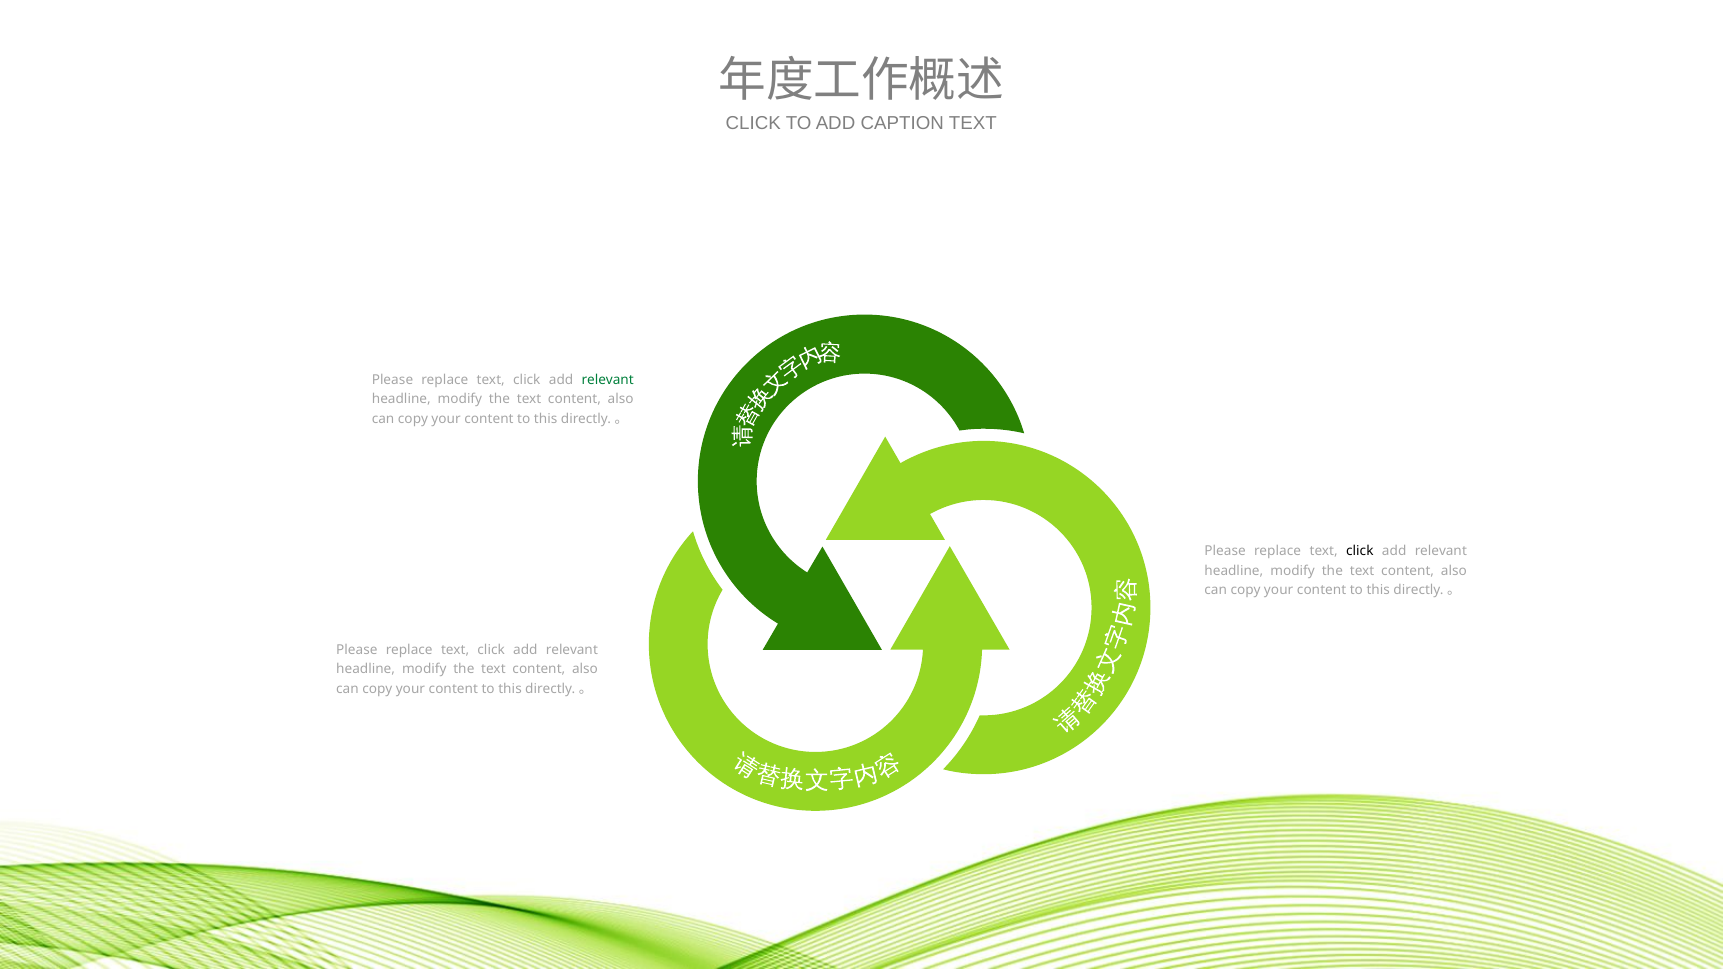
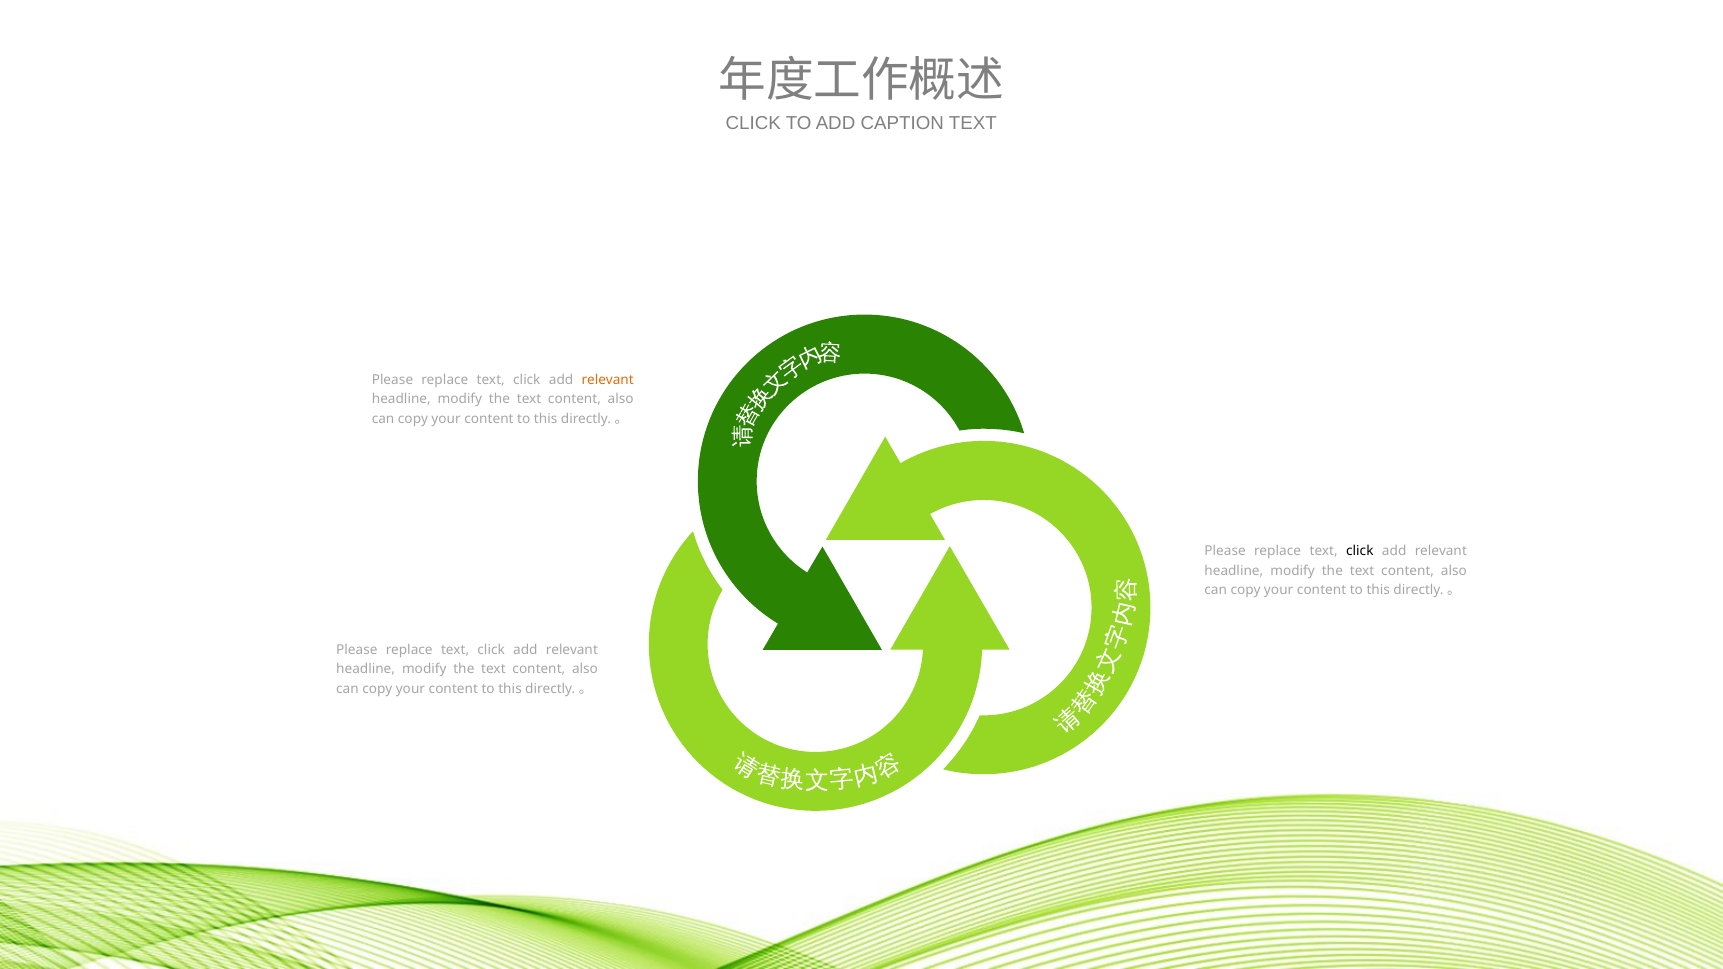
relevant colour: green -> orange (608, 380)
